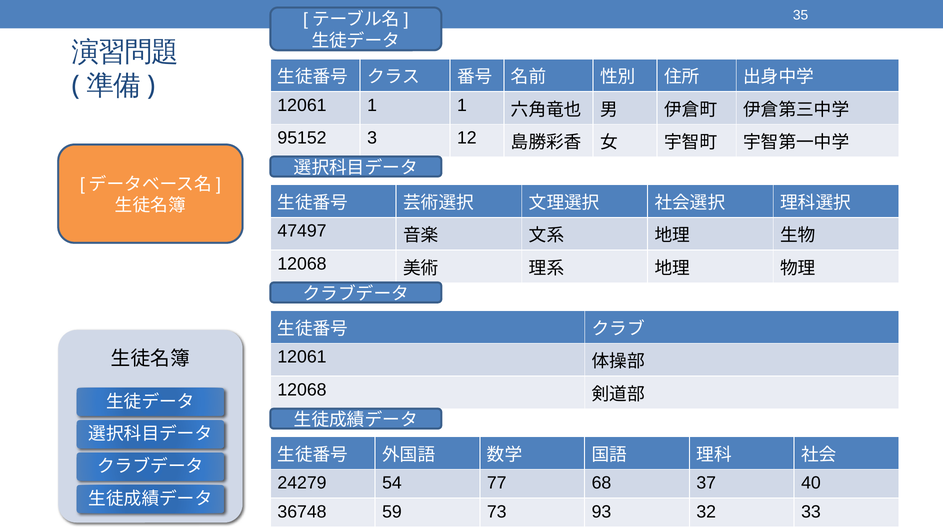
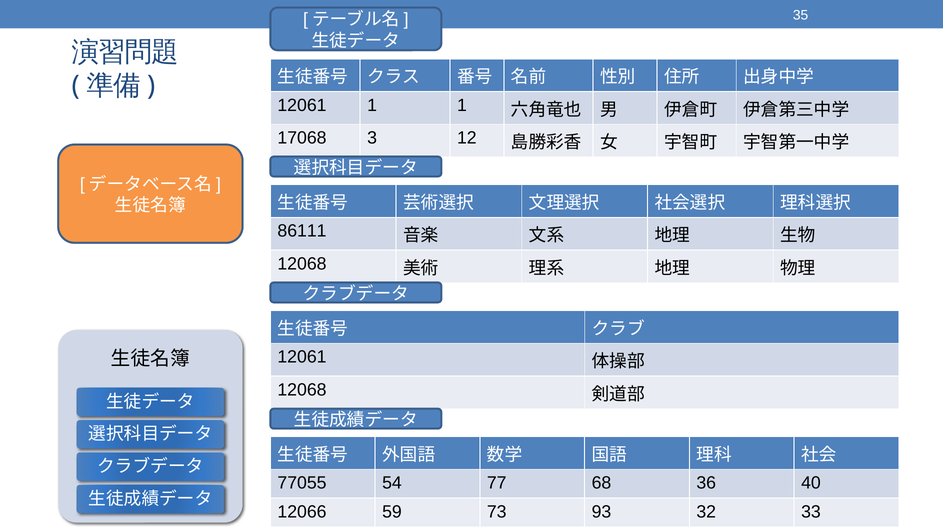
95152: 95152 -> 17068 (302, 138)
47497: 47497 -> 86111 (302, 231)
24279: 24279 -> 77055 (302, 483)
37: 37 -> 36 (706, 483)
36748: 36748 -> 12066 (302, 511)
